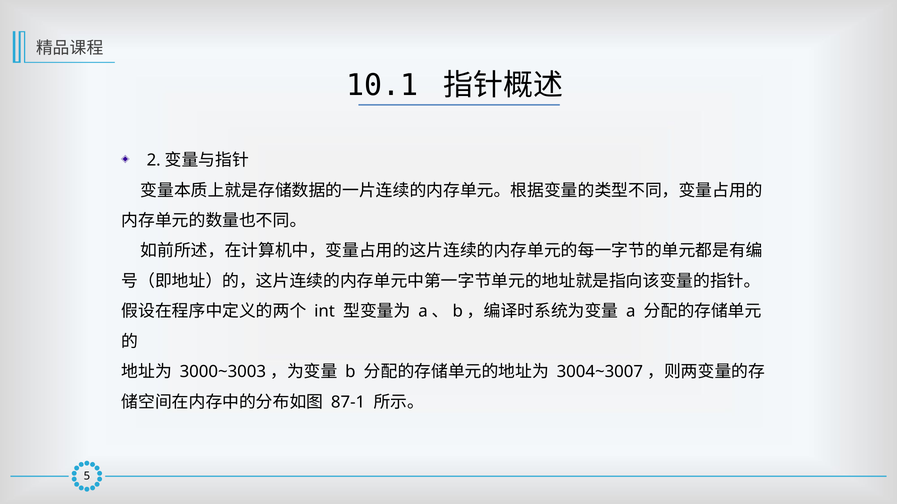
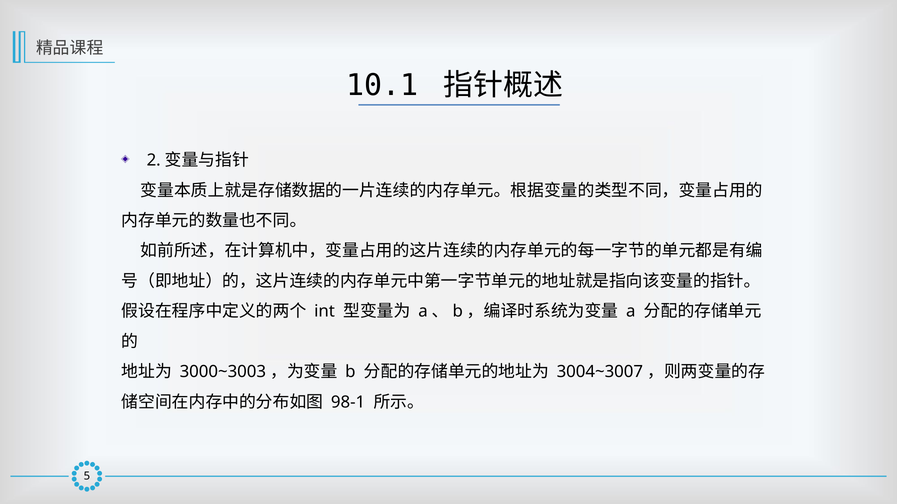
87-1: 87-1 -> 98-1 (348, 403)
